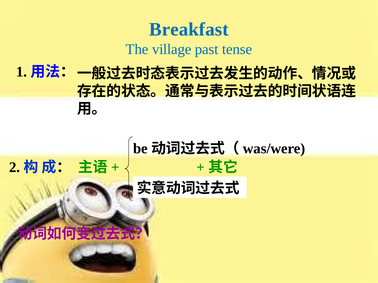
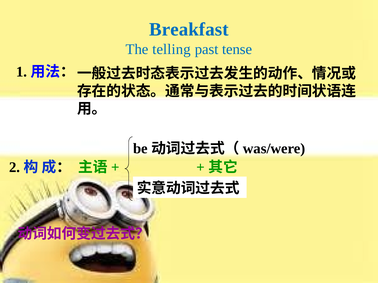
village: village -> telling (172, 49)
